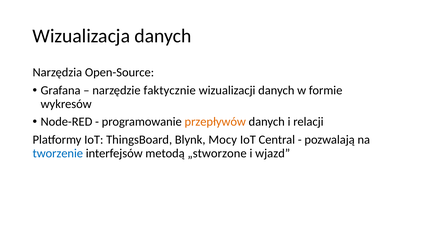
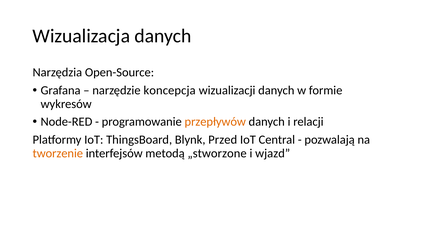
faktycznie: faktycznie -> koncepcja (170, 90)
Mocy: Mocy -> Przed (223, 140)
tworzenie colour: blue -> orange (58, 153)
